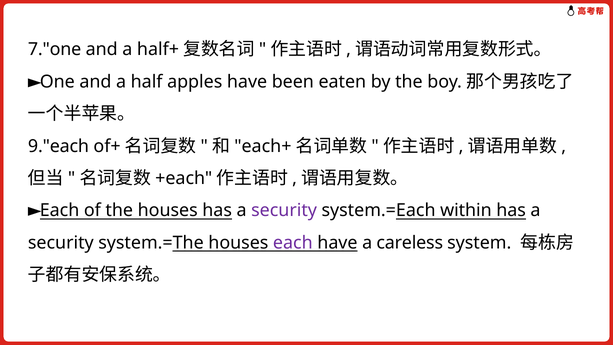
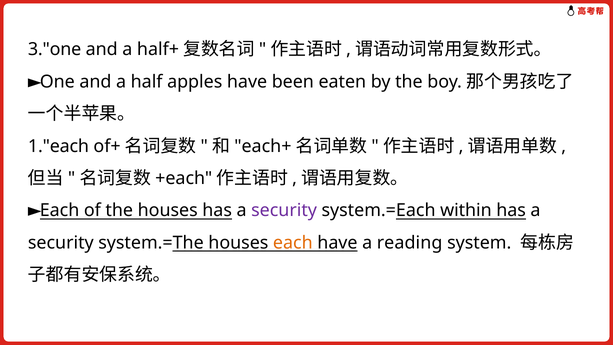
7."one: 7."one -> 3."one (55, 49)
9."each: 9."each -> 1."each (58, 146)
each colour: purple -> orange (293, 243)
careless: careless -> reading (410, 243)
